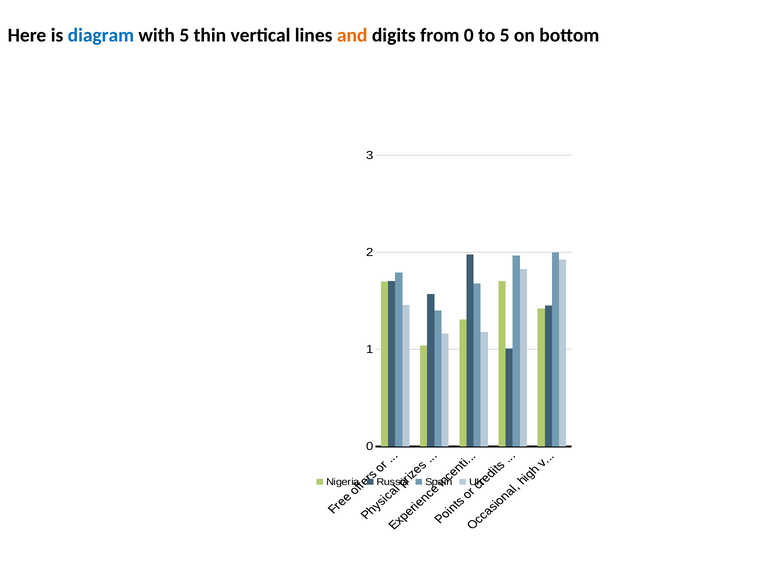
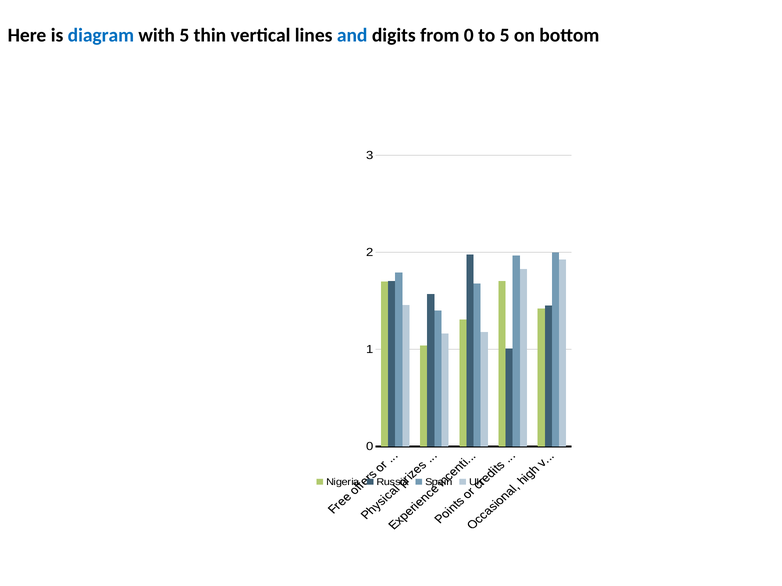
and colour: orange -> blue (352, 35)
